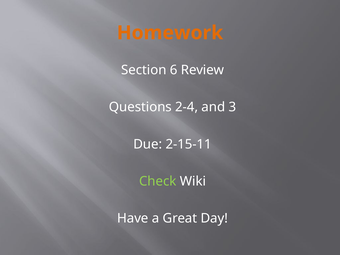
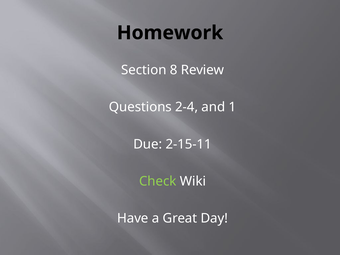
Homework colour: orange -> black (170, 33)
6: 6 -> 8 (174, 70)
3: 3 -> 1 (232, 107)
